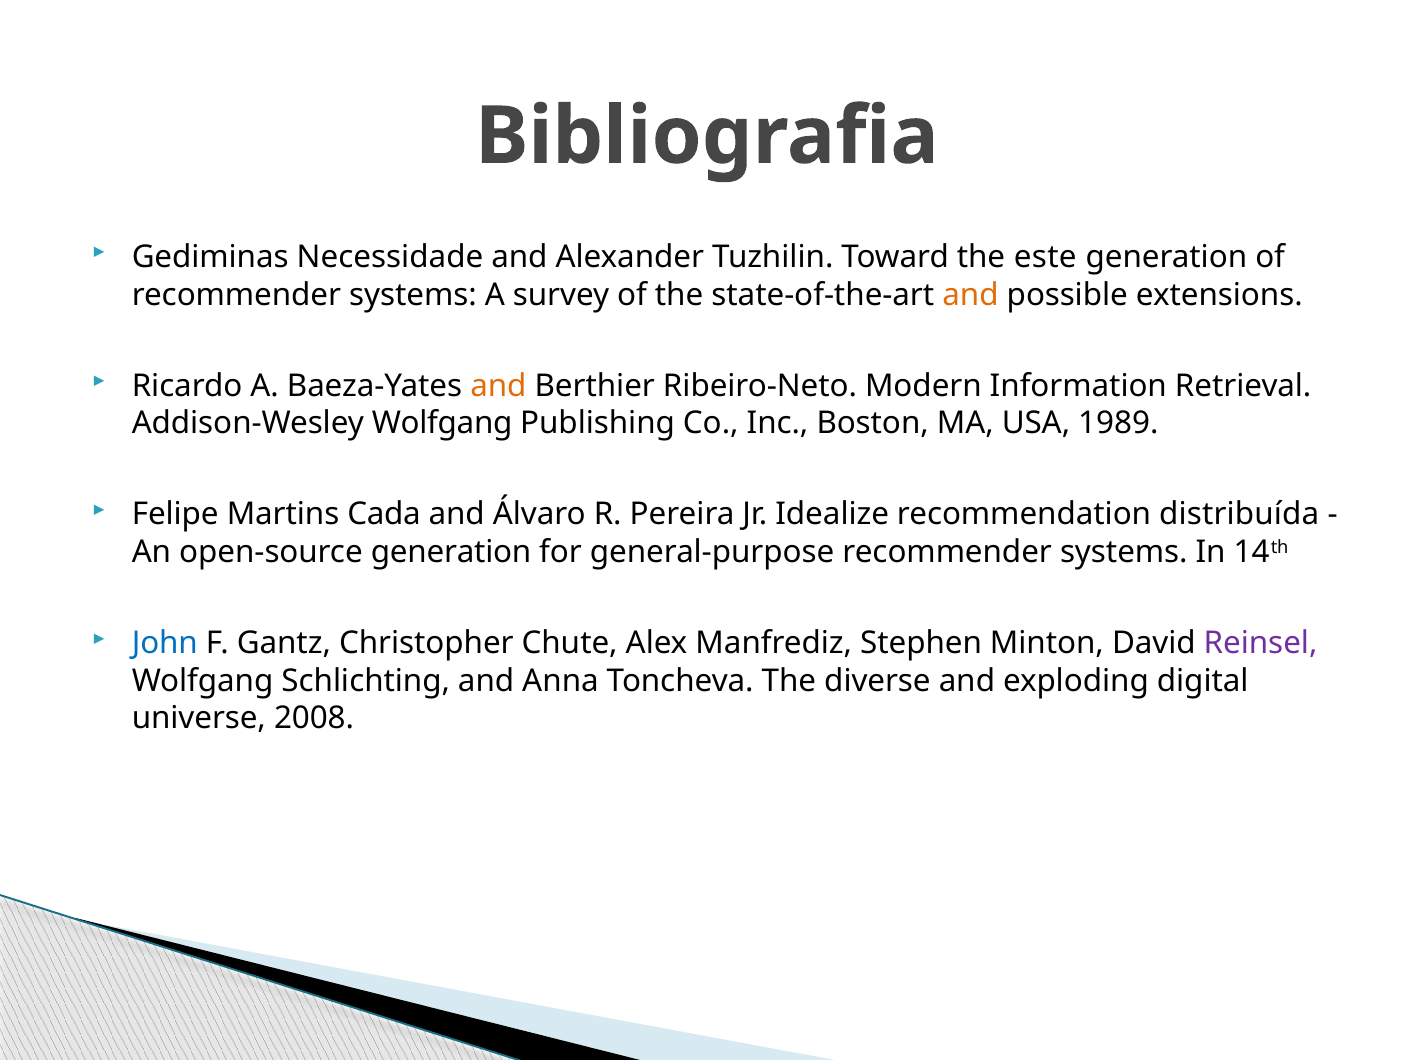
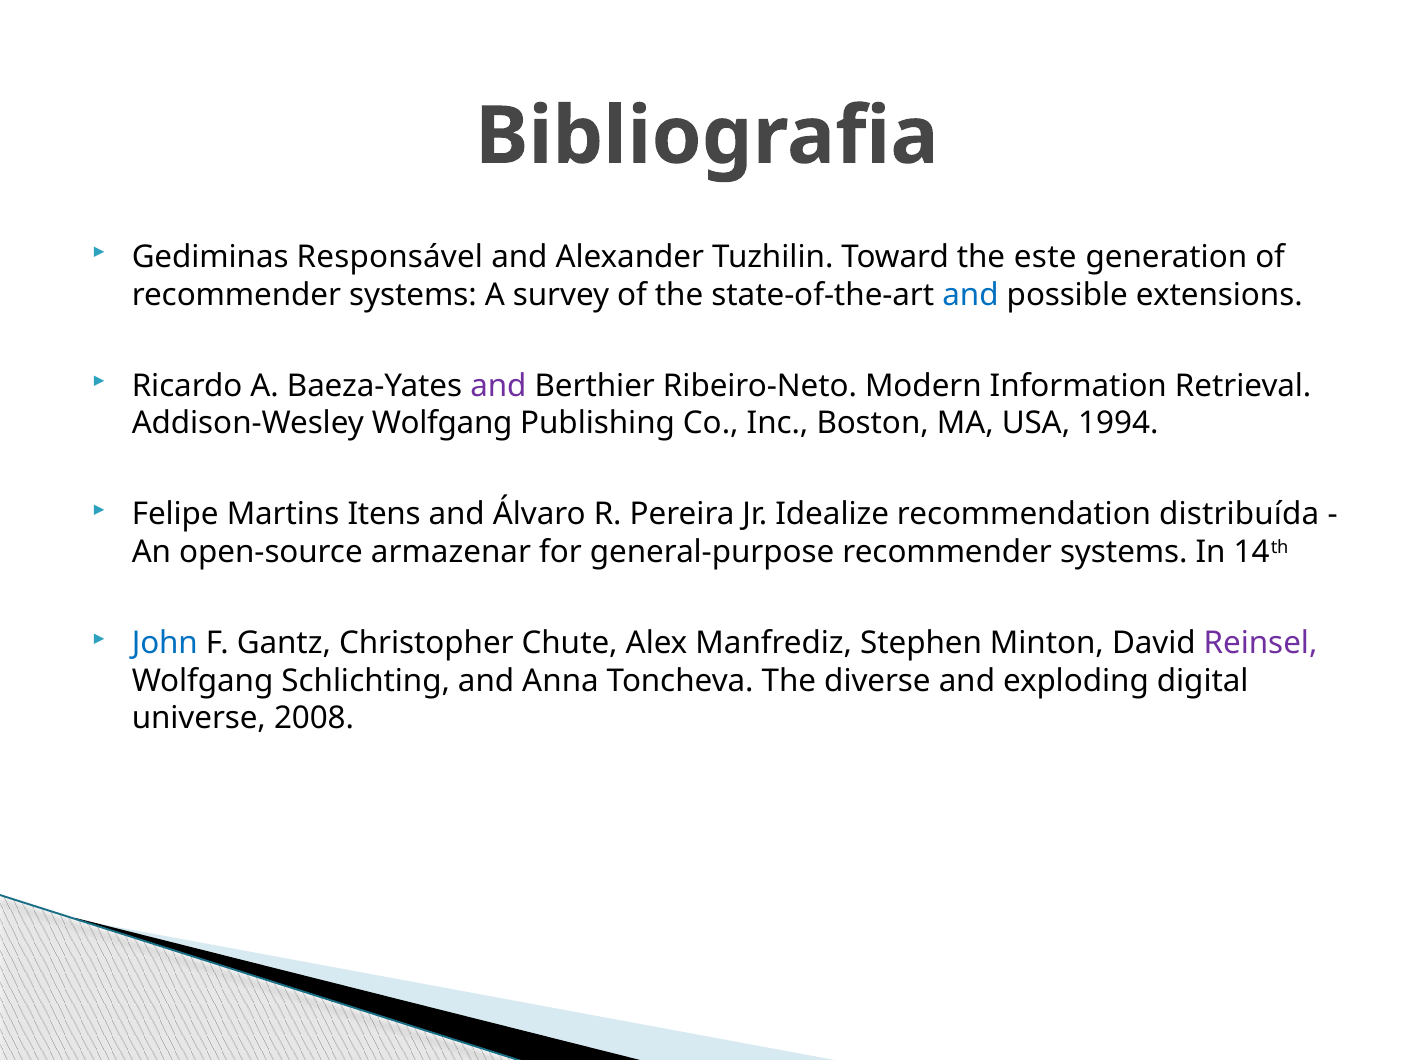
Necessidade: Necessidade -> Responsável (390, 257)
and colour: orange -> blue (971, 295)
and colour: orange -> purple (498, 386)
1989: 1989 -> 1994 (1118, 424)
Cada: Cada -> Itens (384, 515)
open-source generation: generation -> armazenar (451, 552)
